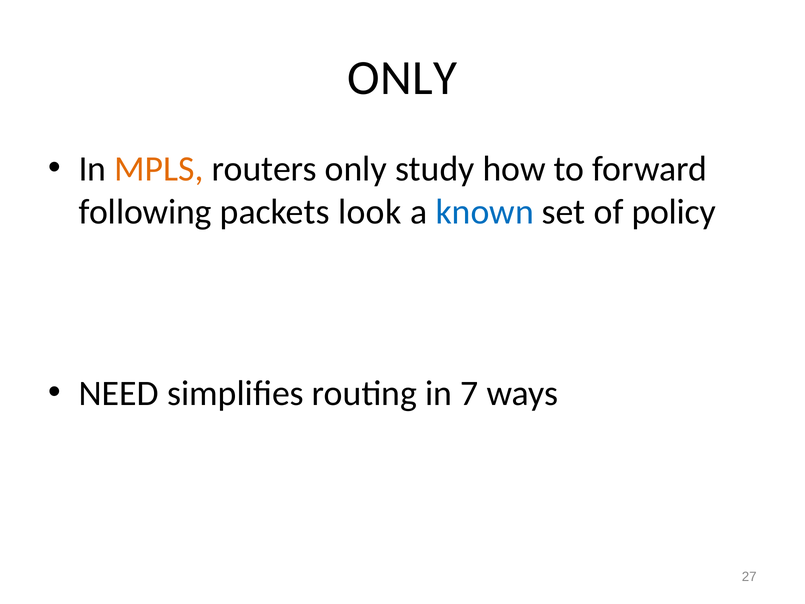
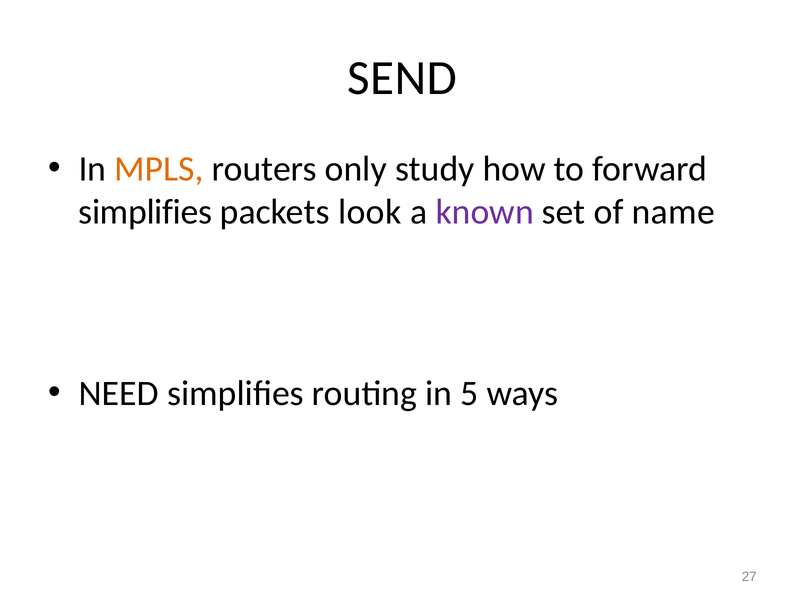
ONLY: ONLY -> SEND (402, 78)
following: following -> simplifies (145, 212)
known colour: blue -> purple (485, 212)
policy: policy -> name (673, 212)
7: 7 -> 5 (469, 393)
